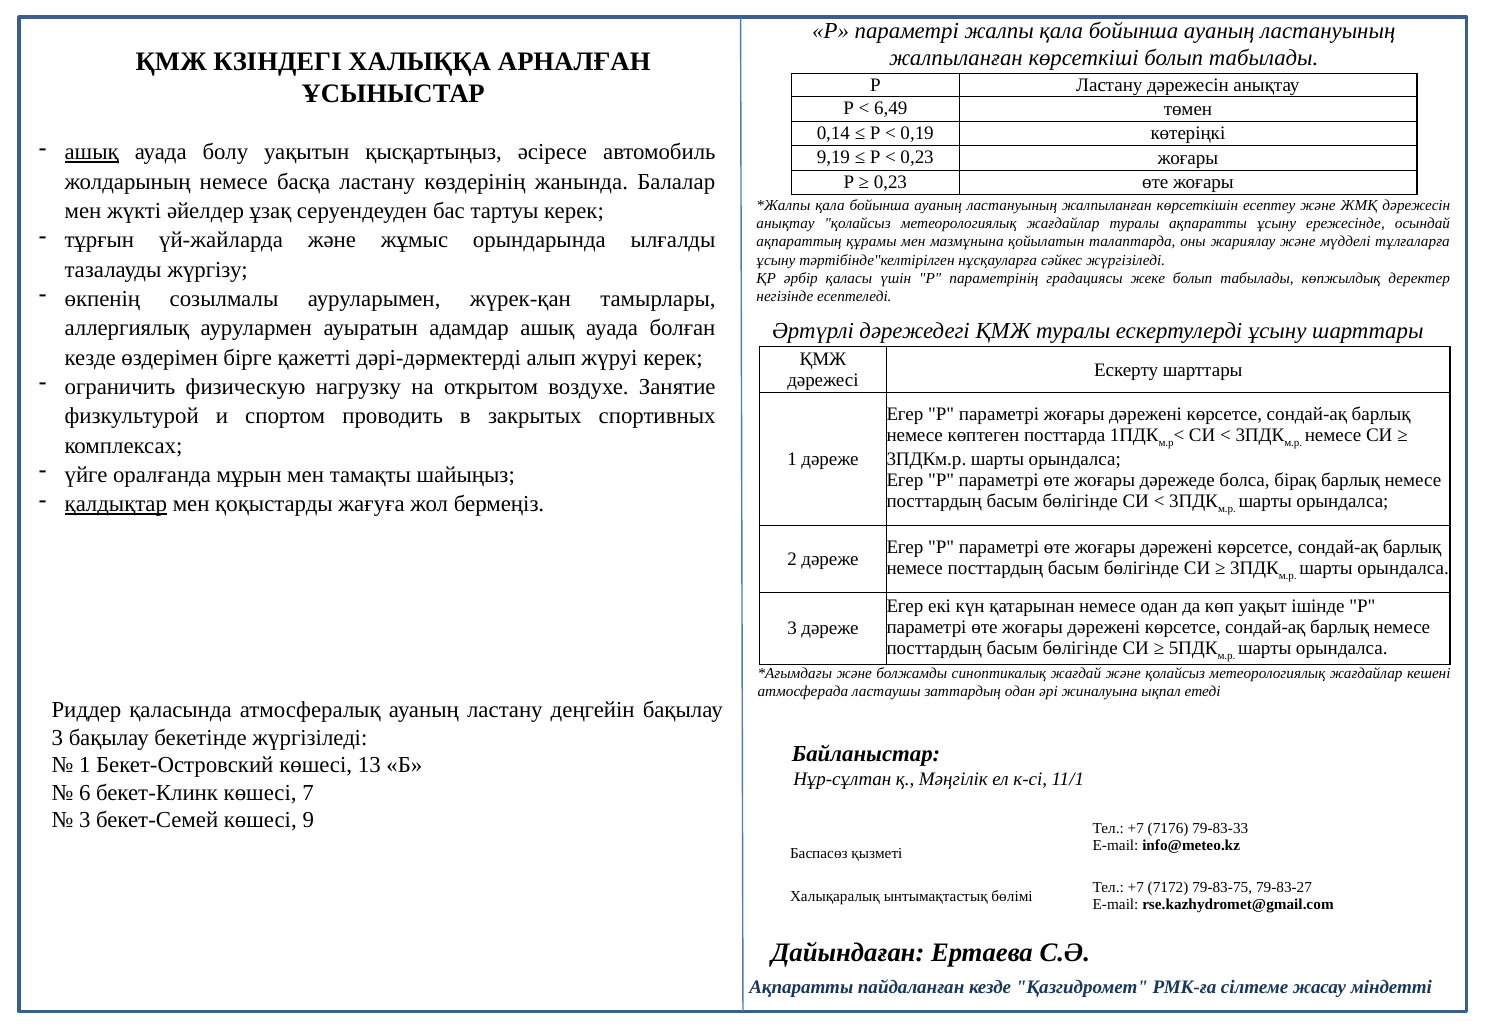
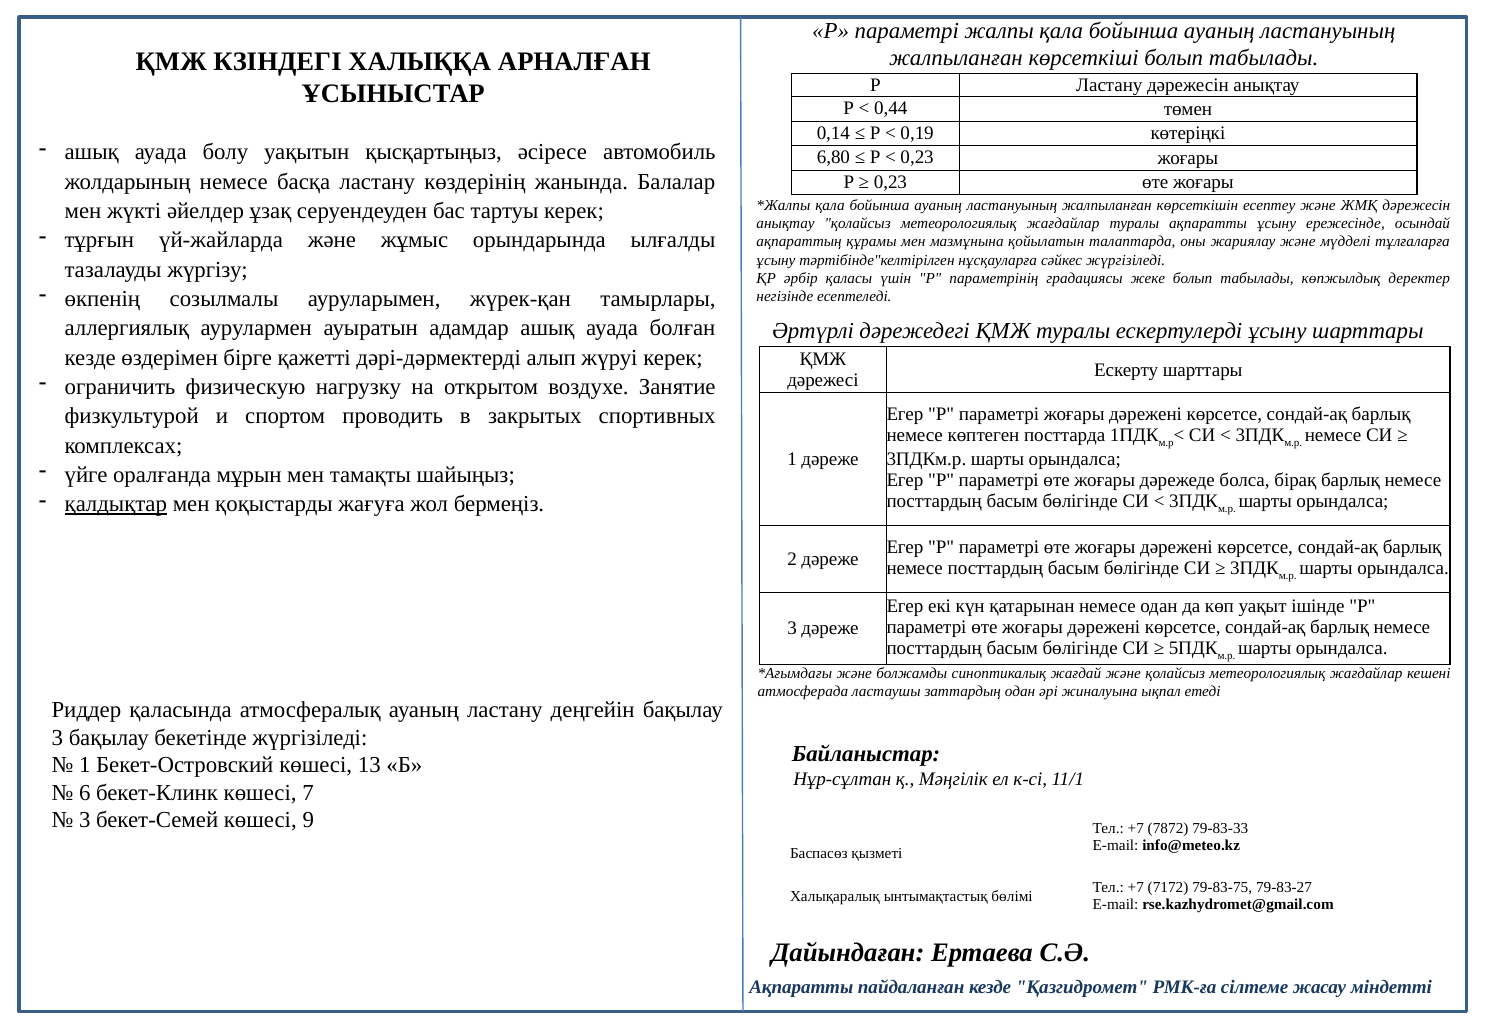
6,49: 6,49 -> 0,44 (891, 109)
ашық underline: present -> none (92, 152)
9,19: 9,19 -> 6,80 (833, 158)
7176: 7176 -> 7872 (1168, 828)
